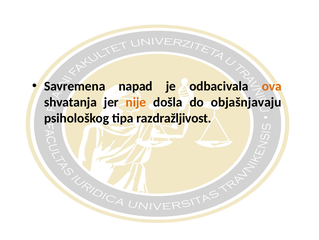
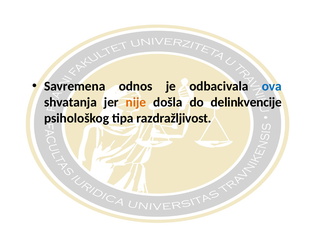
napad: napad -> odnos (136, 86)
ova colour: orange -> blue (272, 86)
objašnjavaju: objašnjavaju -> delinkvencije (246, 102)
